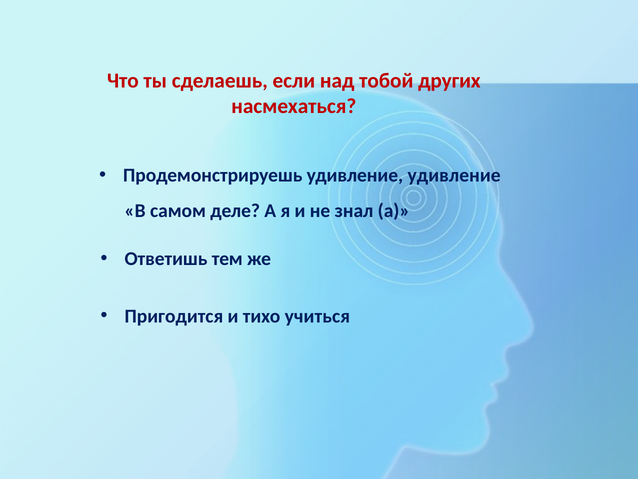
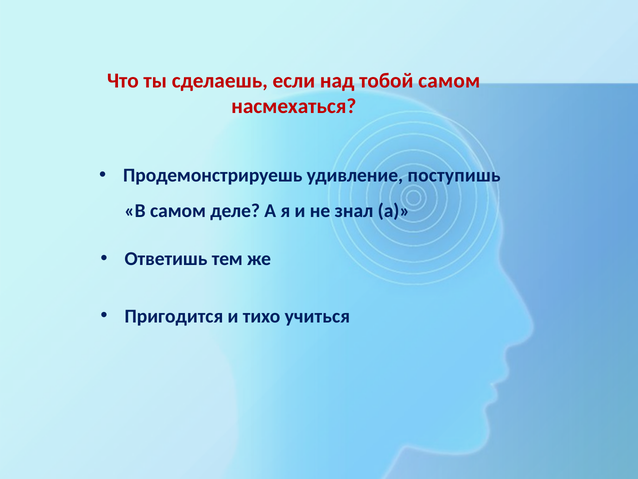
тобой других: других -> самом (449, 81)
удивление удивление: удивление -> поступишь (454, 175)
